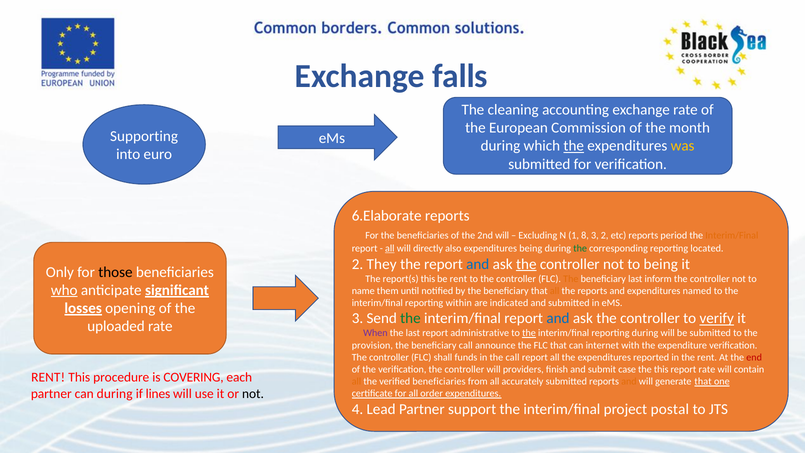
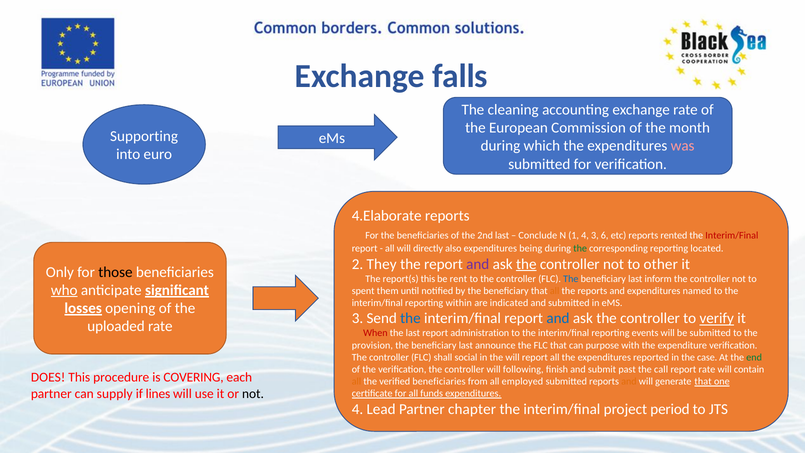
the underline: present -> none (574, 146)
was colour: yellow -> pink (683, 146)
6.Elaborate: 6.Elaborate -> 4.Elaborate (387, 216)
2nd will: will -> last (502, 235)
Excluding: Excluding -> Conclude (538, 235)
1 8: 8 -> 4 (585, 235)
3 2: 2 -> 6 (605, 235)
period: period -> rented (674, 235)
Interim/Final colour: orange -> red (732, 235)
all underline: present -> none (390, 248)
and colour: blue -> purple (478, 264)
to being: being -> other (661, 264)
The colour: orange -> blue (571, 279)
name: name -> spent (363, 291)
the colour: green -> blue (410, 318)
When colour: purple -> red (375, 333)
administrative: administrative -> administration (480, 333)
the underline: present -> none (529, 333)
reporting during: during -> events (645, 333)
call: call -> last (466, 345)
internet: internet -> purpose (602, 345)
funds: funds -> social (466, 357)
the call: call -> will (513, 357)
the rent: rent -> case (707, 357)
end colour: red -> green (754, 357)
providers: providers -> following (523, 369)
case: case -> past (627, 369)
the this: this -> call (661, 369)
RENT: RENT -> DOES (48, 377)
accurately: accurately -> employed (522, 381)
can during: during -> supply (115, 393)
order: order -> funds (432, 393)
support: support -> chapter (472, 409)
postal: postal -> period (670, 409)
